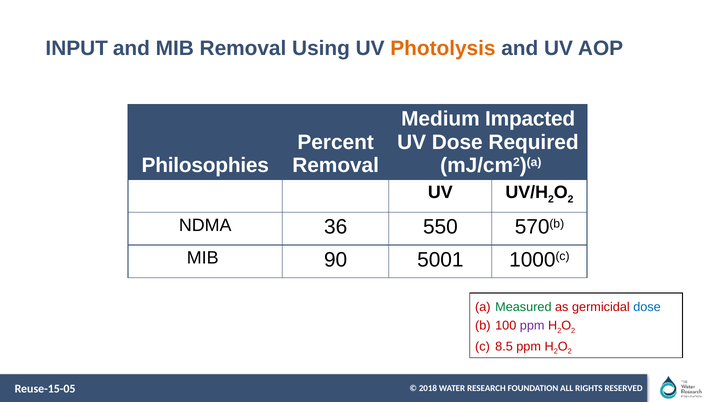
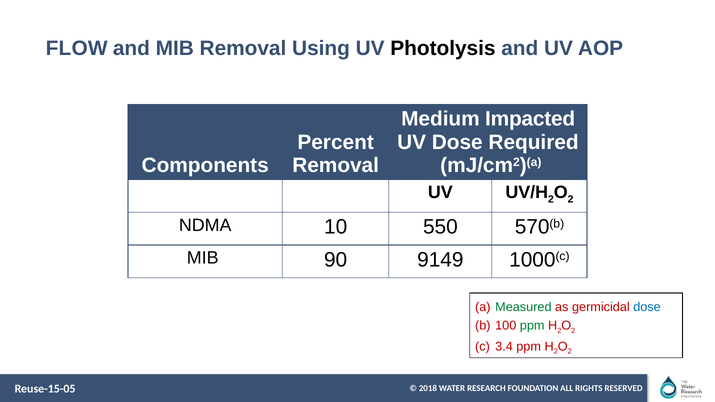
INPUT: INPUT -> FLOW (77, 48)
Photolysis colour: orange -> black (443, 48)
Philosophies: Philosophies -> Components (205, 166)
36: 36 -> 10 (336, 227)
5001: 5001 -> 9149 (440, 260)
ppm colour: purple -> green (532, 326)
8.5: 8.5 -> 3.4 (504, 347)
